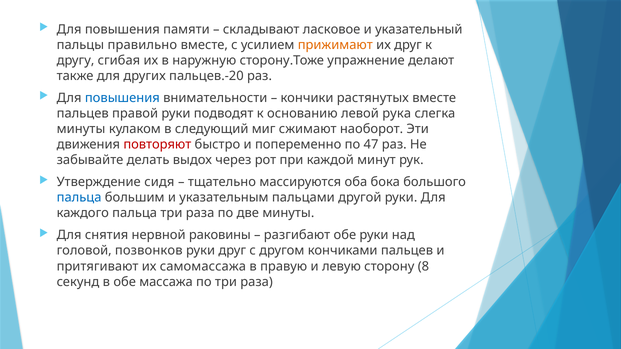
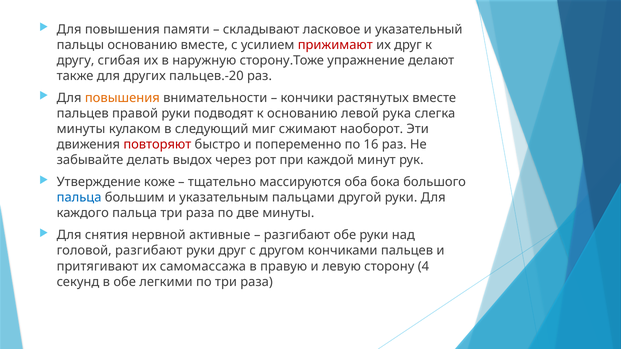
пальцы правильно: правильно -> основанию (142, 45)
прижимают colour: orange -> red (335, 45)
повышения colour: blue -> orange (122, 98)
47: 47 -> 16 (371, 145)
сидя: сидя -> коже (159, 182)
раковины: раковины -> активные (220, 235)
головой позвонков: позвонков -> разгибают (149, 251)
8: 8 -> 4 (423, 266)
массажа: массажа -> легкими (166, 282)
